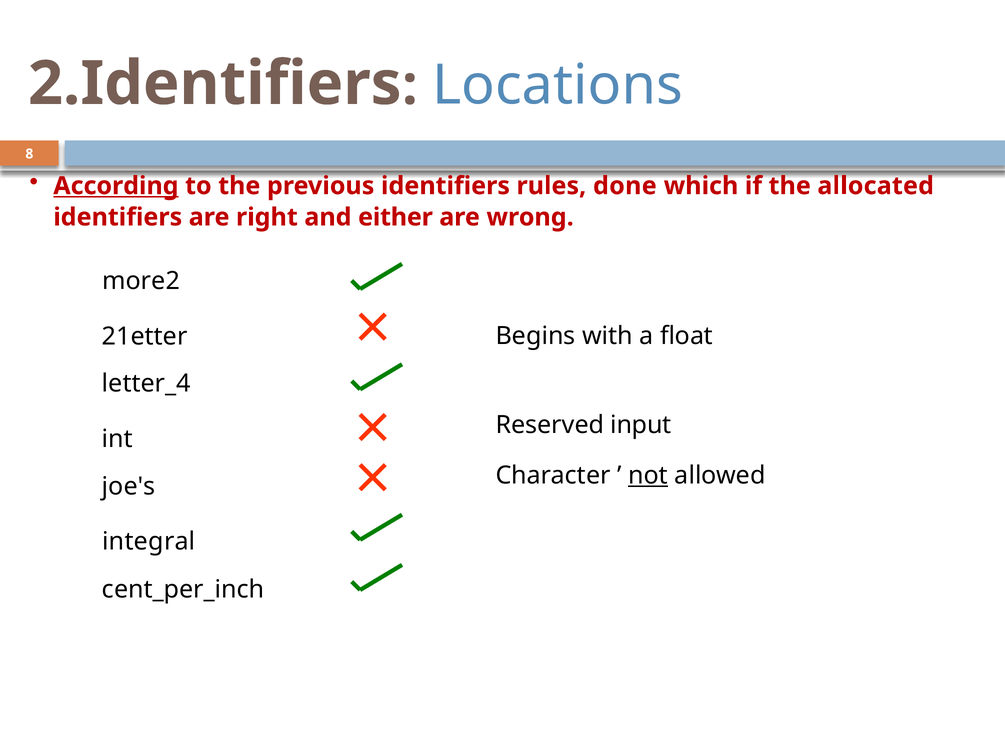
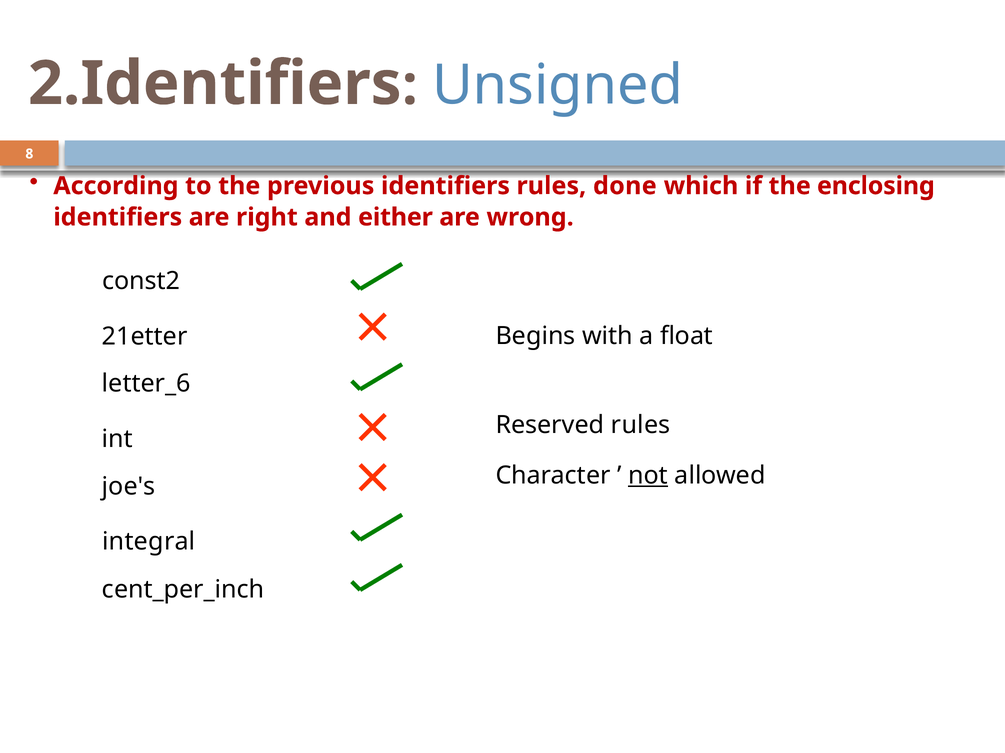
Locations: Locations -> Unsigned (558, 86)
According underline: present -> none (116, 186)
allocated: allocated -> enclosing (876, 186)
more2: more2 -> const2 (141, 281)
letter_4: letter_4 -> letter_6 (146, 384)
Reserved input: input -> rules (641, 425)
